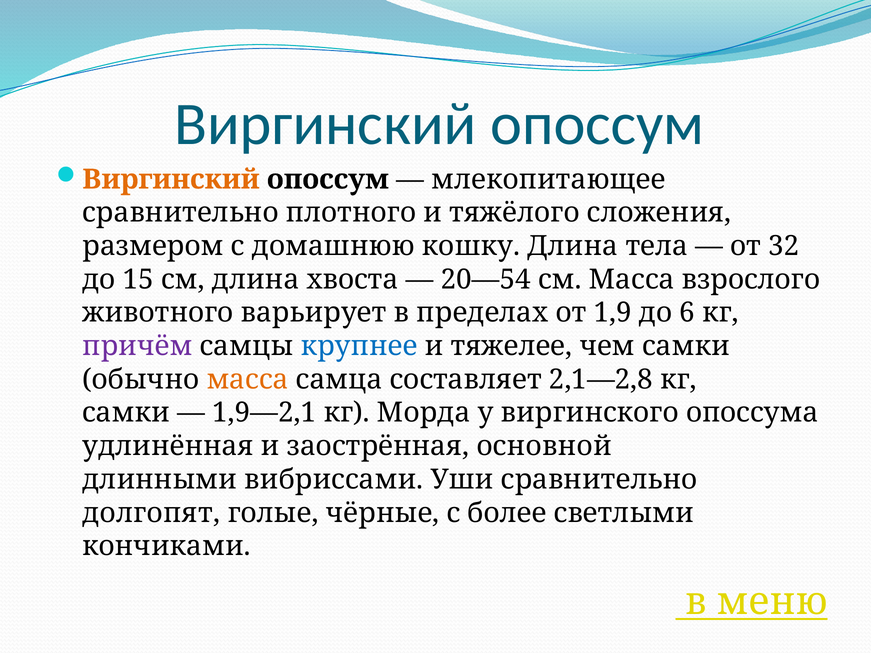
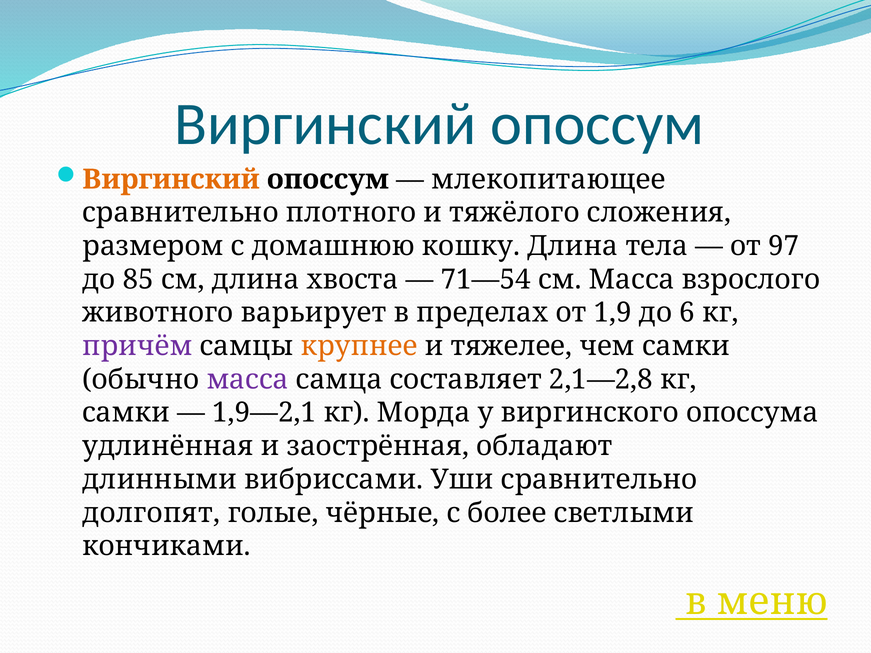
32: 32 -> 97 (784, 246)
15: 15 -> 85 (138, 280)
20—54: 20—54 -> 71—54 (486, 280)
крупнее colour: blue -> orange (359, 346)
масса colour: orange -> purple (248, 380)
основной: основной -> обладают (544, 446)
